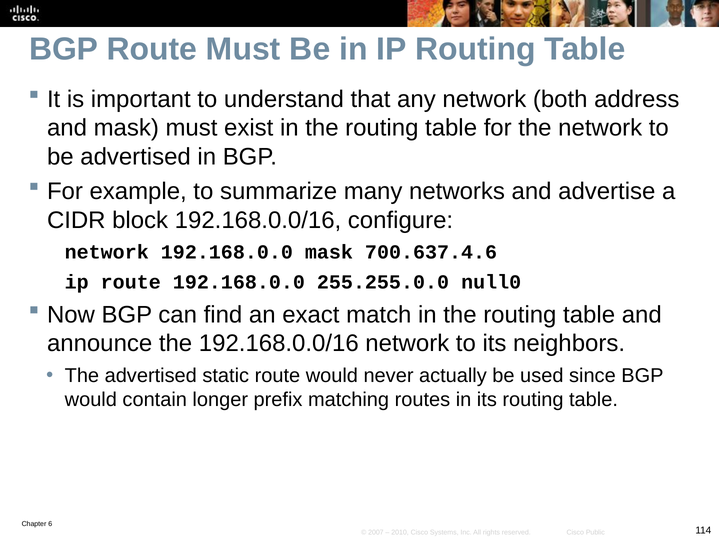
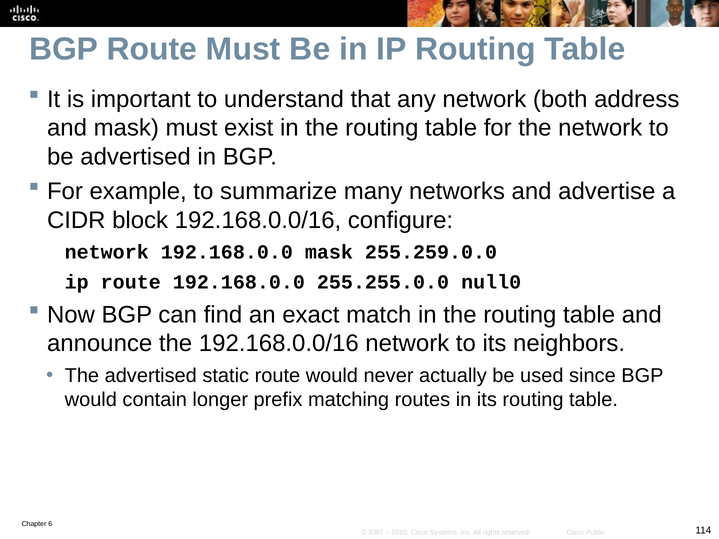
700.637.4.6: 700.637.4.6 -> 255.259.0.0 (431, 252)
